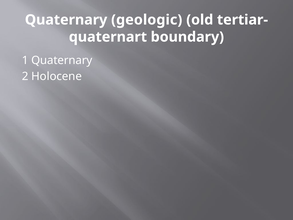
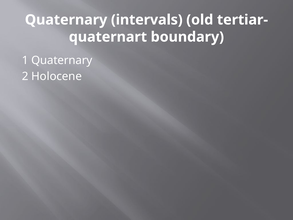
geologic: geologic -> intervals (147, 20)
